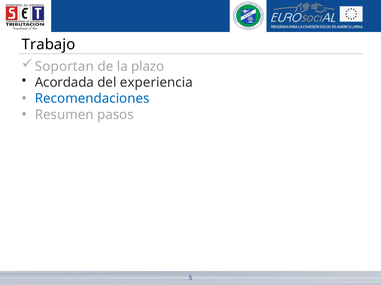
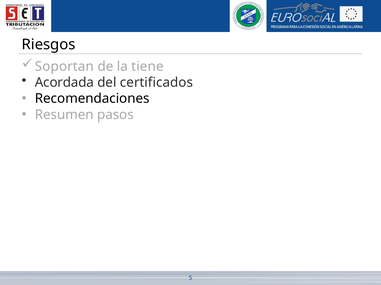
Trabajo: Trabajo -> Riesgos (49, 44)
plazo: plazo -> tiene (147, 67)
experiencia: experiencia -> certificados (156, 83)
Recomendaciones colour: blue -> black (92, 99)
